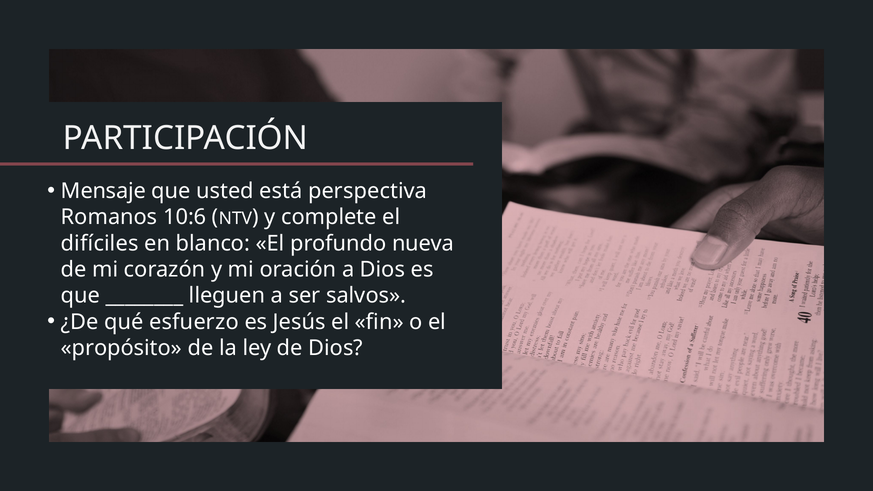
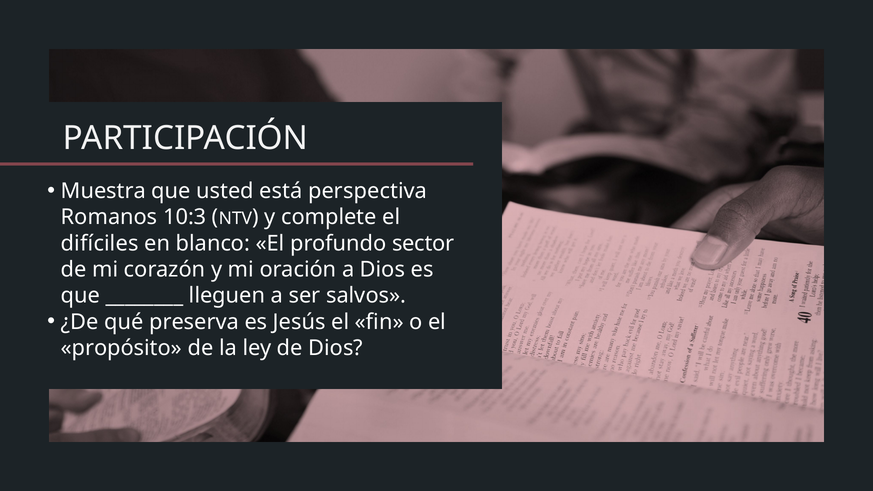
Mensaje: Mensaje -> Muestra (103, 191)
10:6: 10:6 -> 10:3 (185, 217)
nueva: nueva -> sector (423, 243)
esfuerzo: esfuerzo -> preserva (194, 322)
